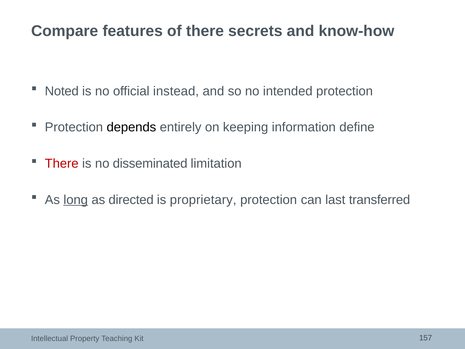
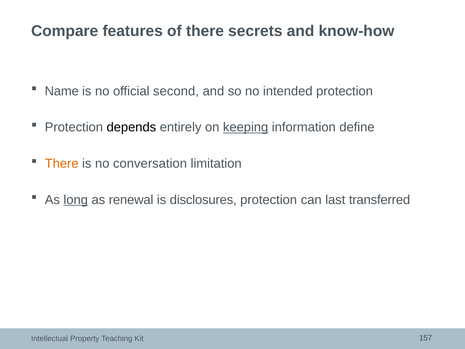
Noted: Noted -> Name (62, 91)
instead: instead -> second (176, 91)
keeping underline: none -> present (246, 127)
There colour: red -> orange (62, 163)
disseminated: disseminated -> conversation (150, 163)
directed: directed -> renewal (131, 200)
proprietary: proprietary -> disclosures (203, 200)
